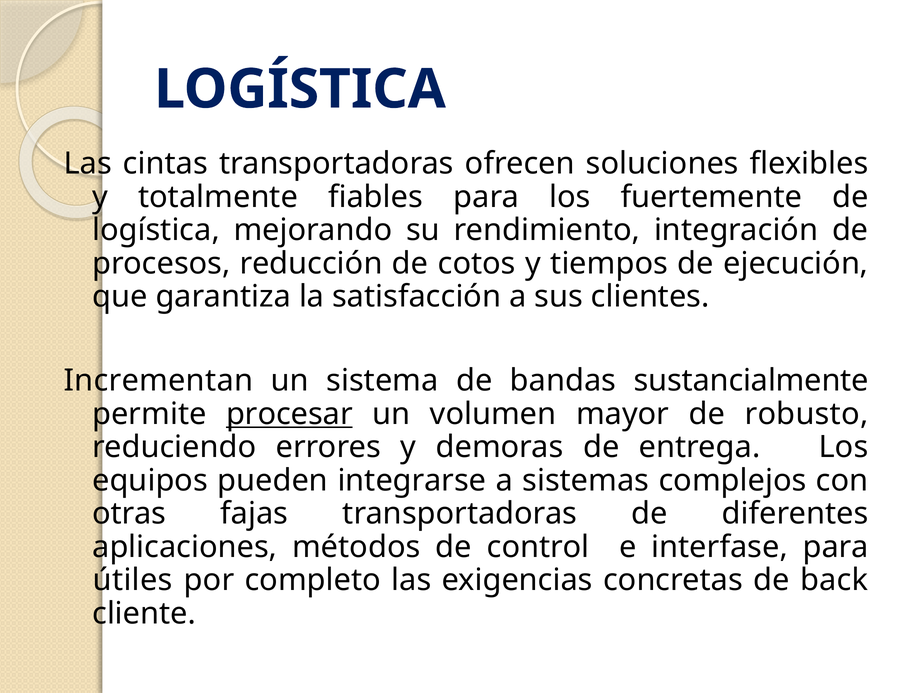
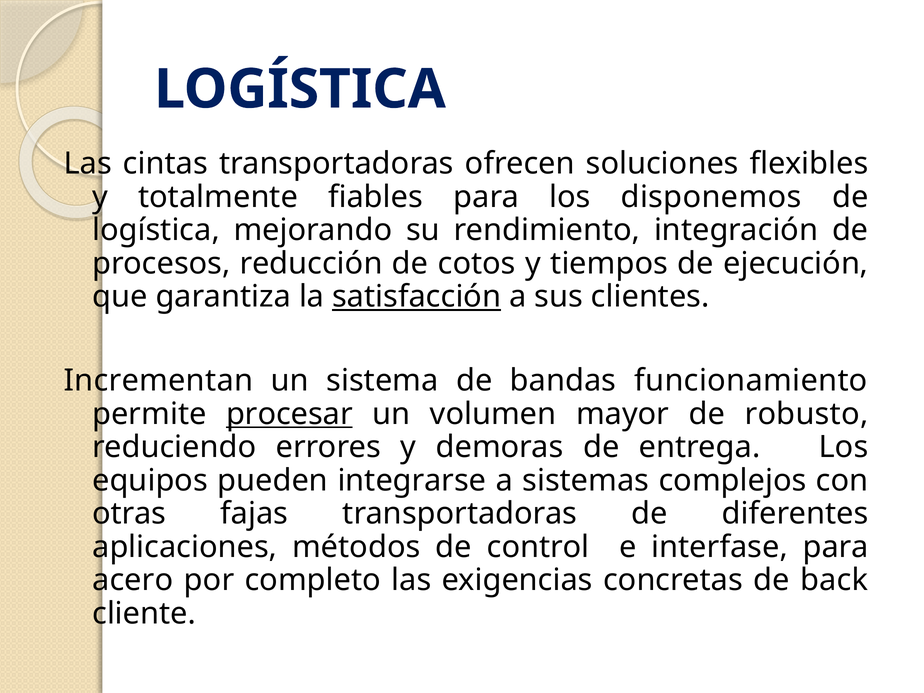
fuertemente: fuertemente -> disponemos (711, 197)
satisfacción underline: none -> present (417, 297)
sustancialmente: sustancialmente -> funcionamiento (751, 381)
útiles: útiles -> acero (133, 580)
